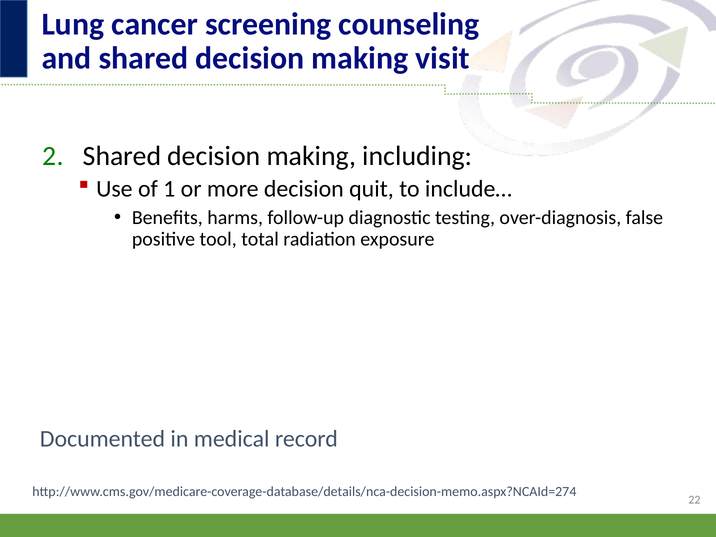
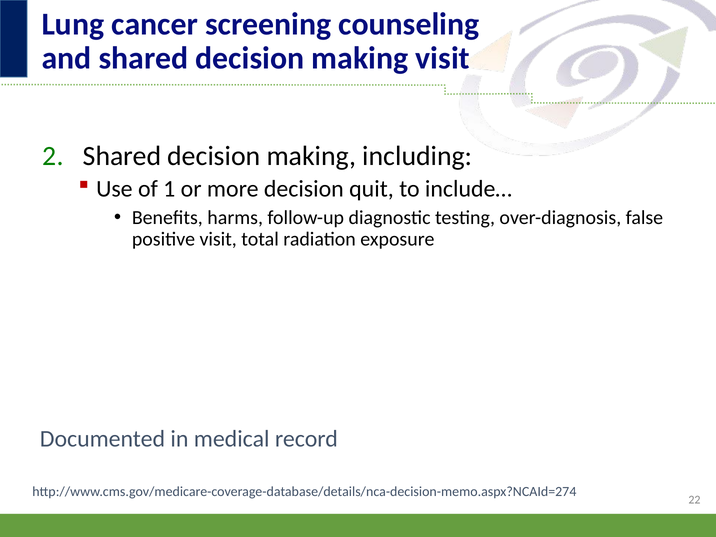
positive tool: tool -> visit (218, 239)
